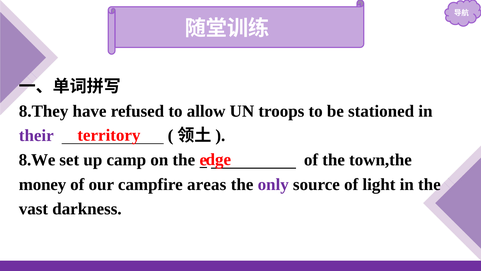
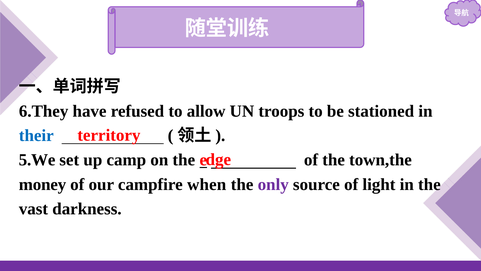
8.They: 8.They -> 6.They (44, 111)
their colour: purple -> blue (36, 135)
8.We: 8.We -> 5.We (37, 160)
areas: areas -> when (207, 184)
